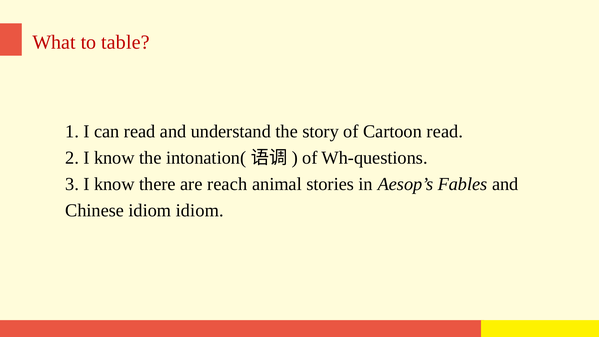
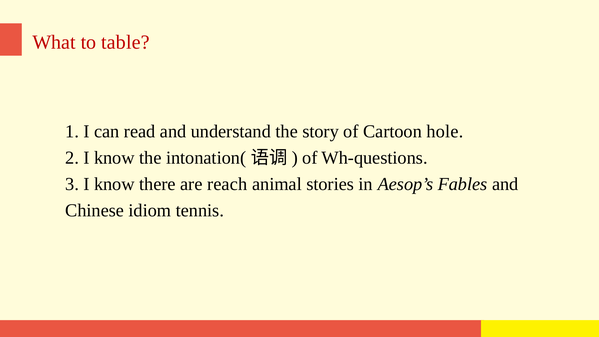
Cartoon read: read -> hole (445, 131)
idiom idiom: idiom -> tennis (200, 210)
